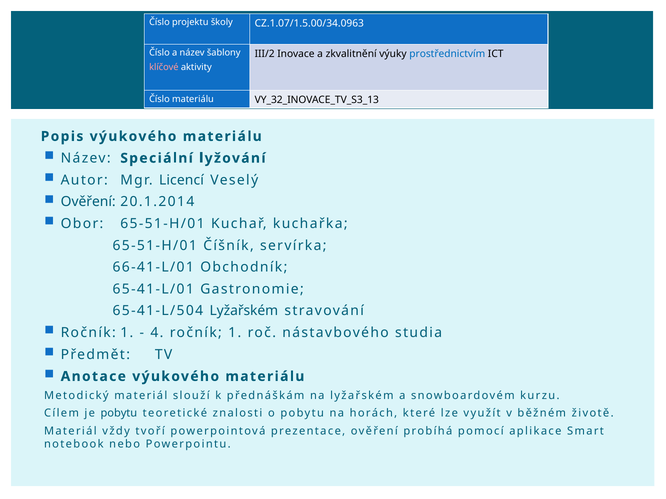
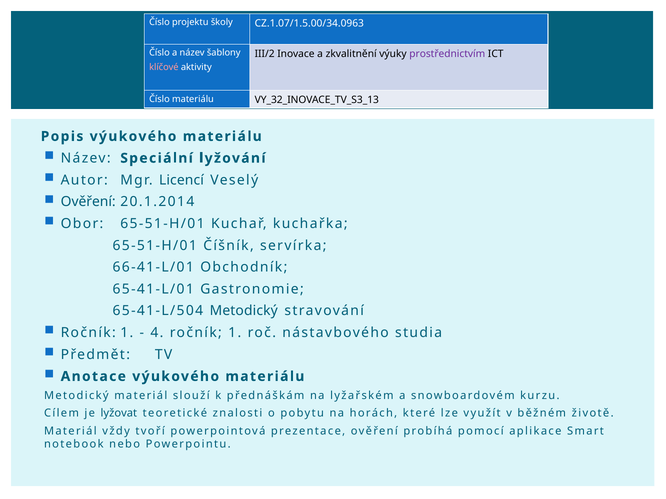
prostřednictvím colour: blue -> purple (447, 54)
65-41-L/504 Lyžařském: Lyžařském -> Metodický (244, 311)
je pobytu: pobytu -> lyžovat (119, 414)
